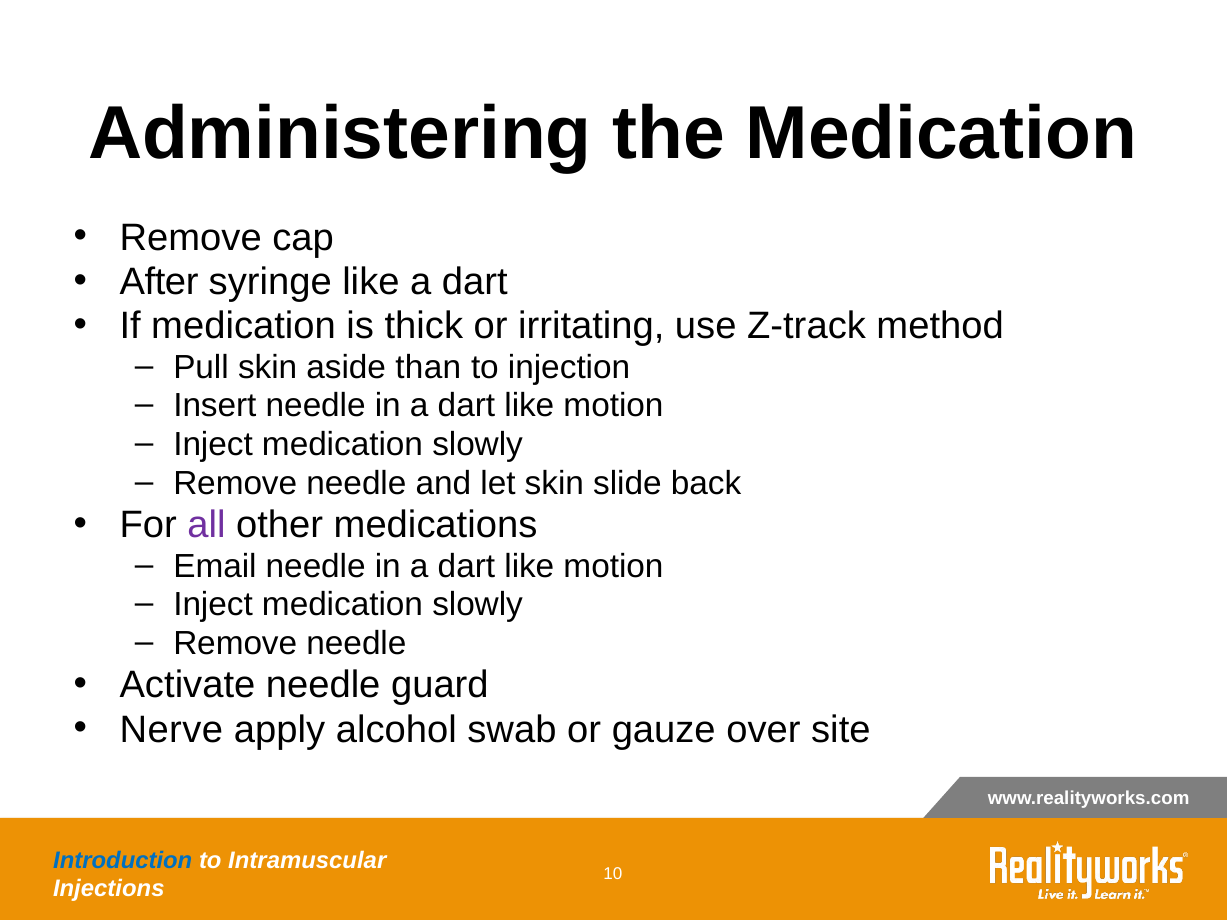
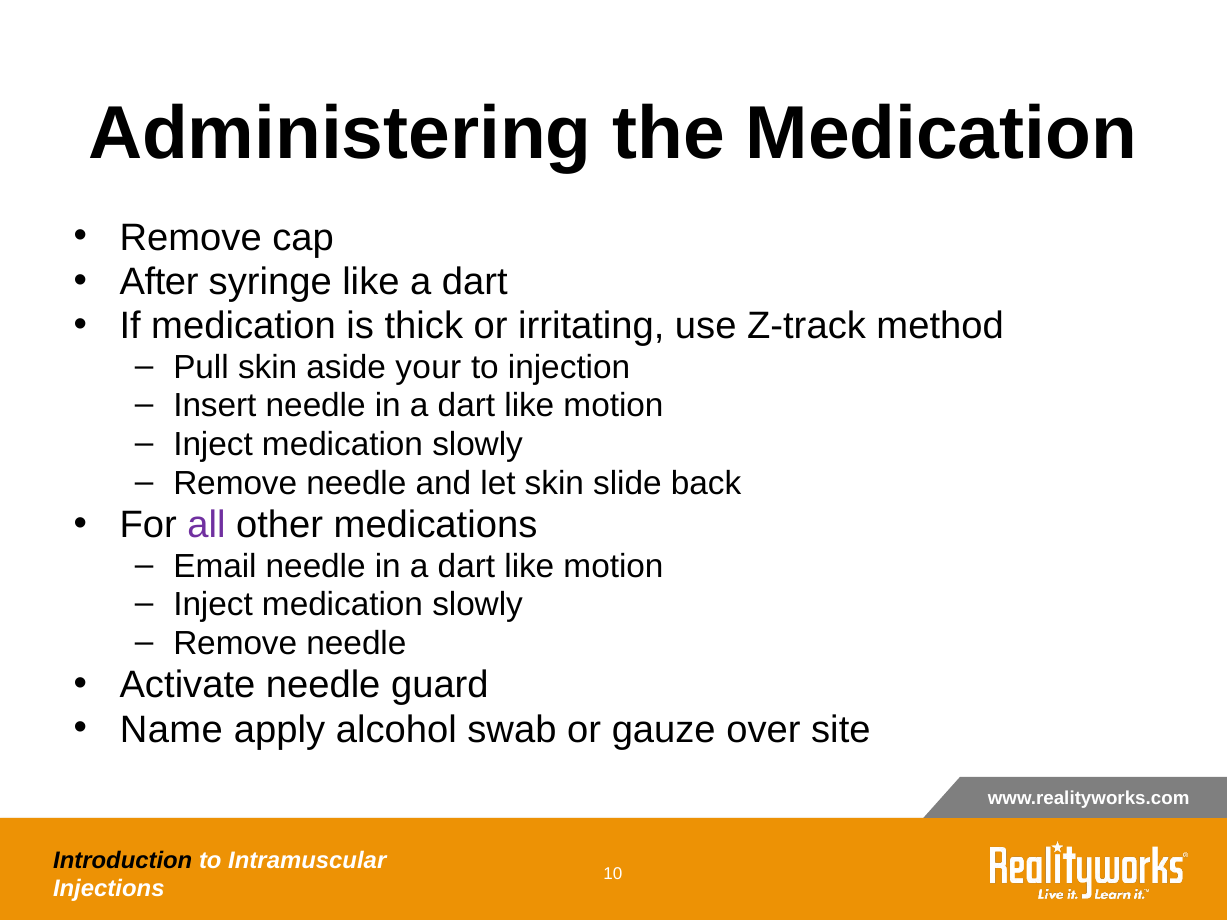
than: than -> your (428, 367)
Nerve: Nerve -> Name (171, 730)
Introduction colour: blue -> black (123, 860)
